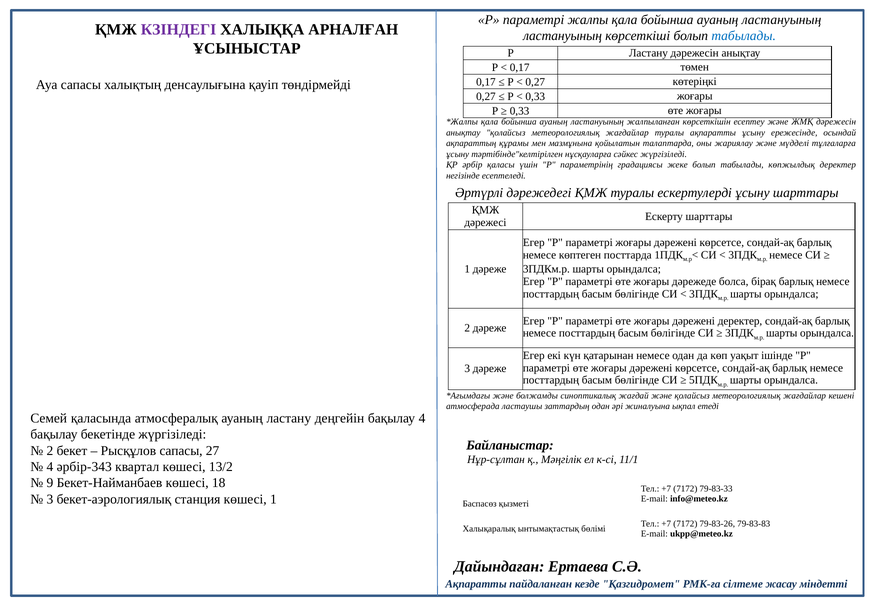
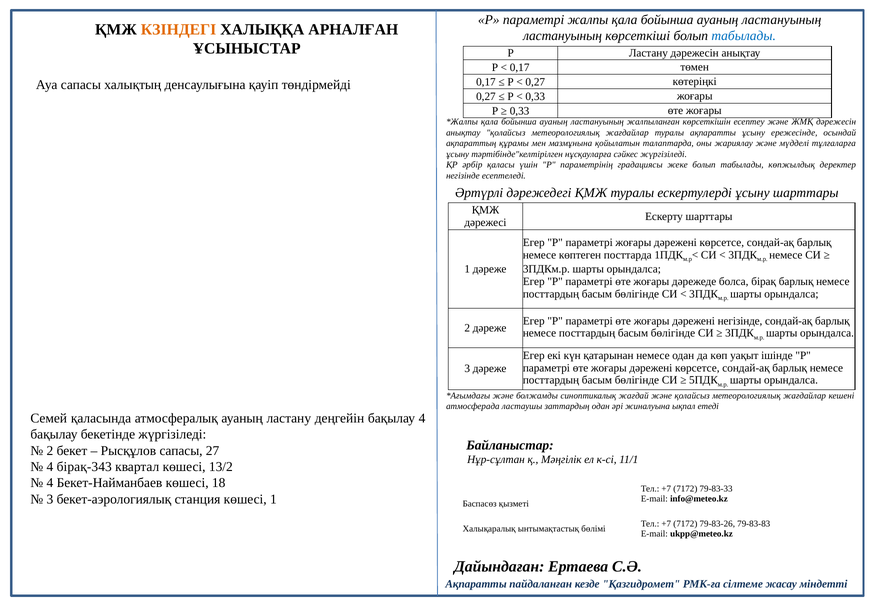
КЗІНДЕГІ colour: purple -> orange (179, 30)
дәрежені деректер: деректер -> негізінде (740, 321)
әрбір-343: әрбір-343 -> бірақ-343 (84, 467)
9: 9 -> 4 (50, 483)
